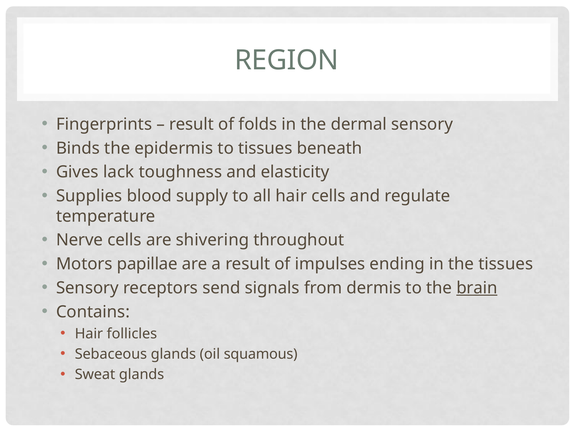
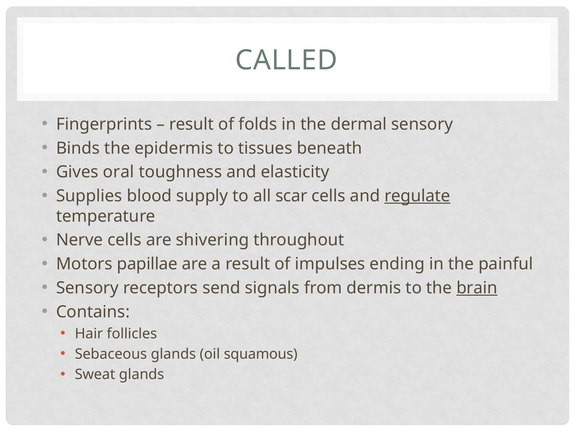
REGION: REGION -> CALLED (286, 60)
lack: lack -> oral (119, 172)
all hair: hair -> scar (291, 196)
regulate underline: none -> present (417, 196)
the tissues: tissues -> painful (506, 264)
